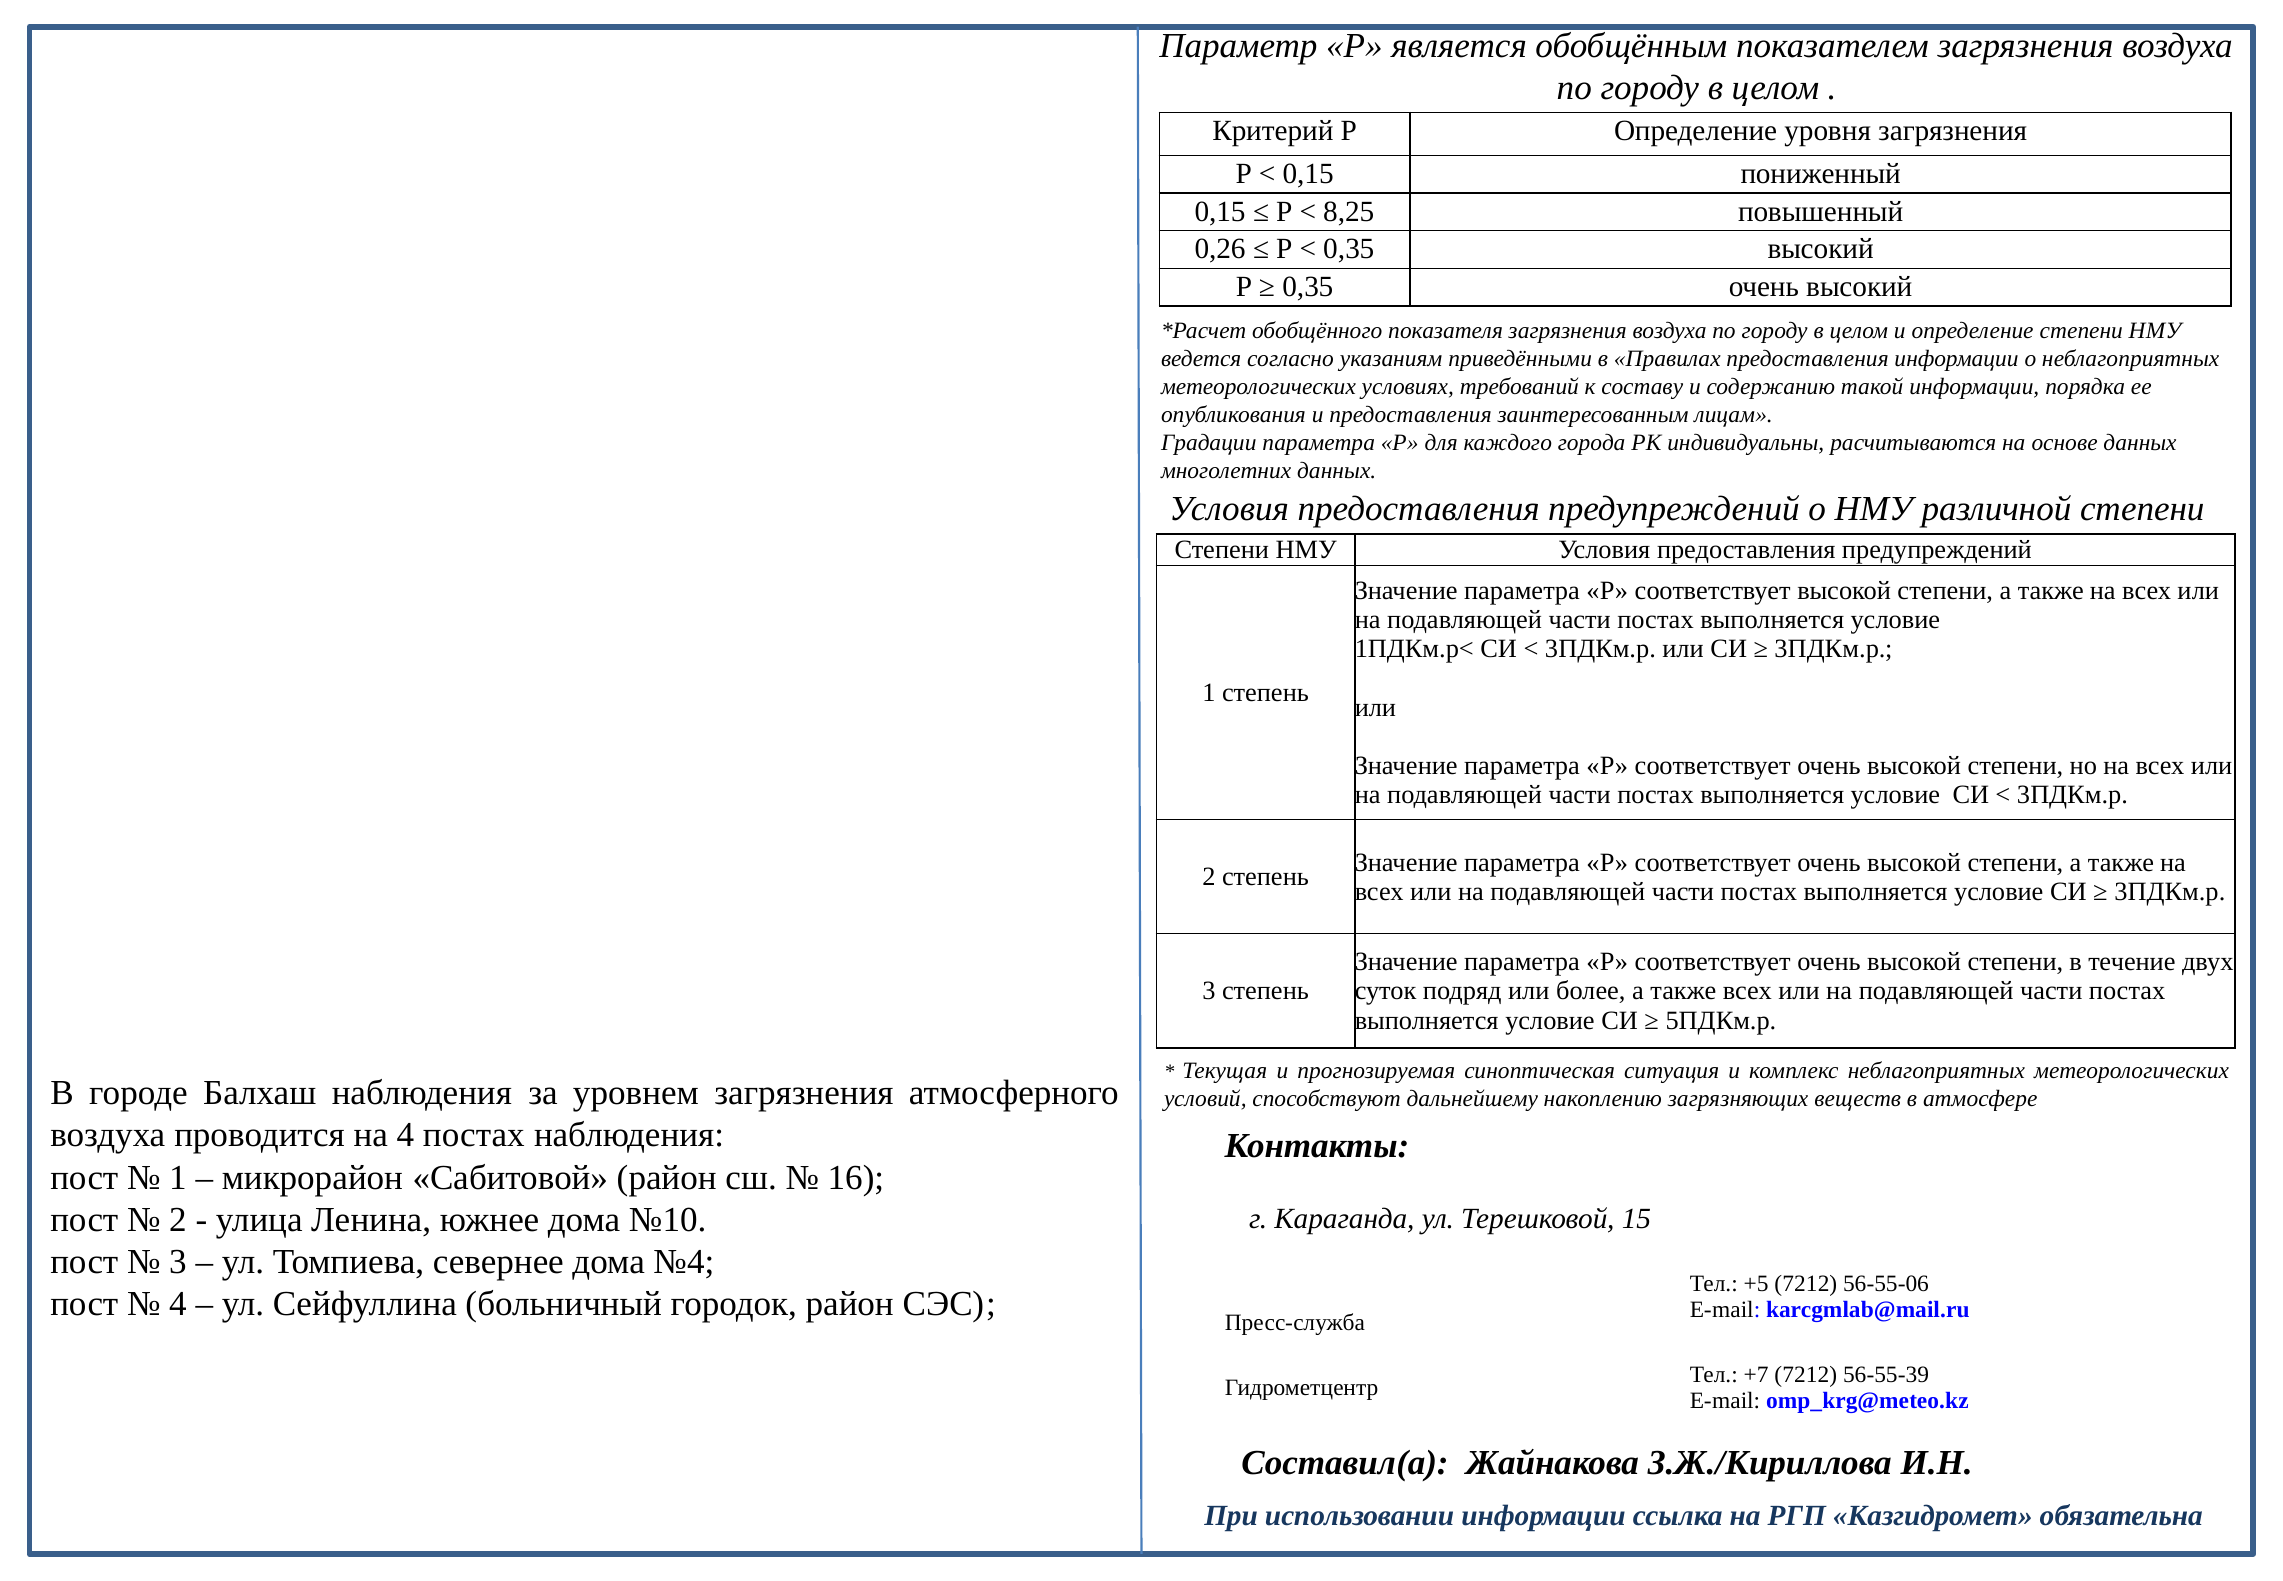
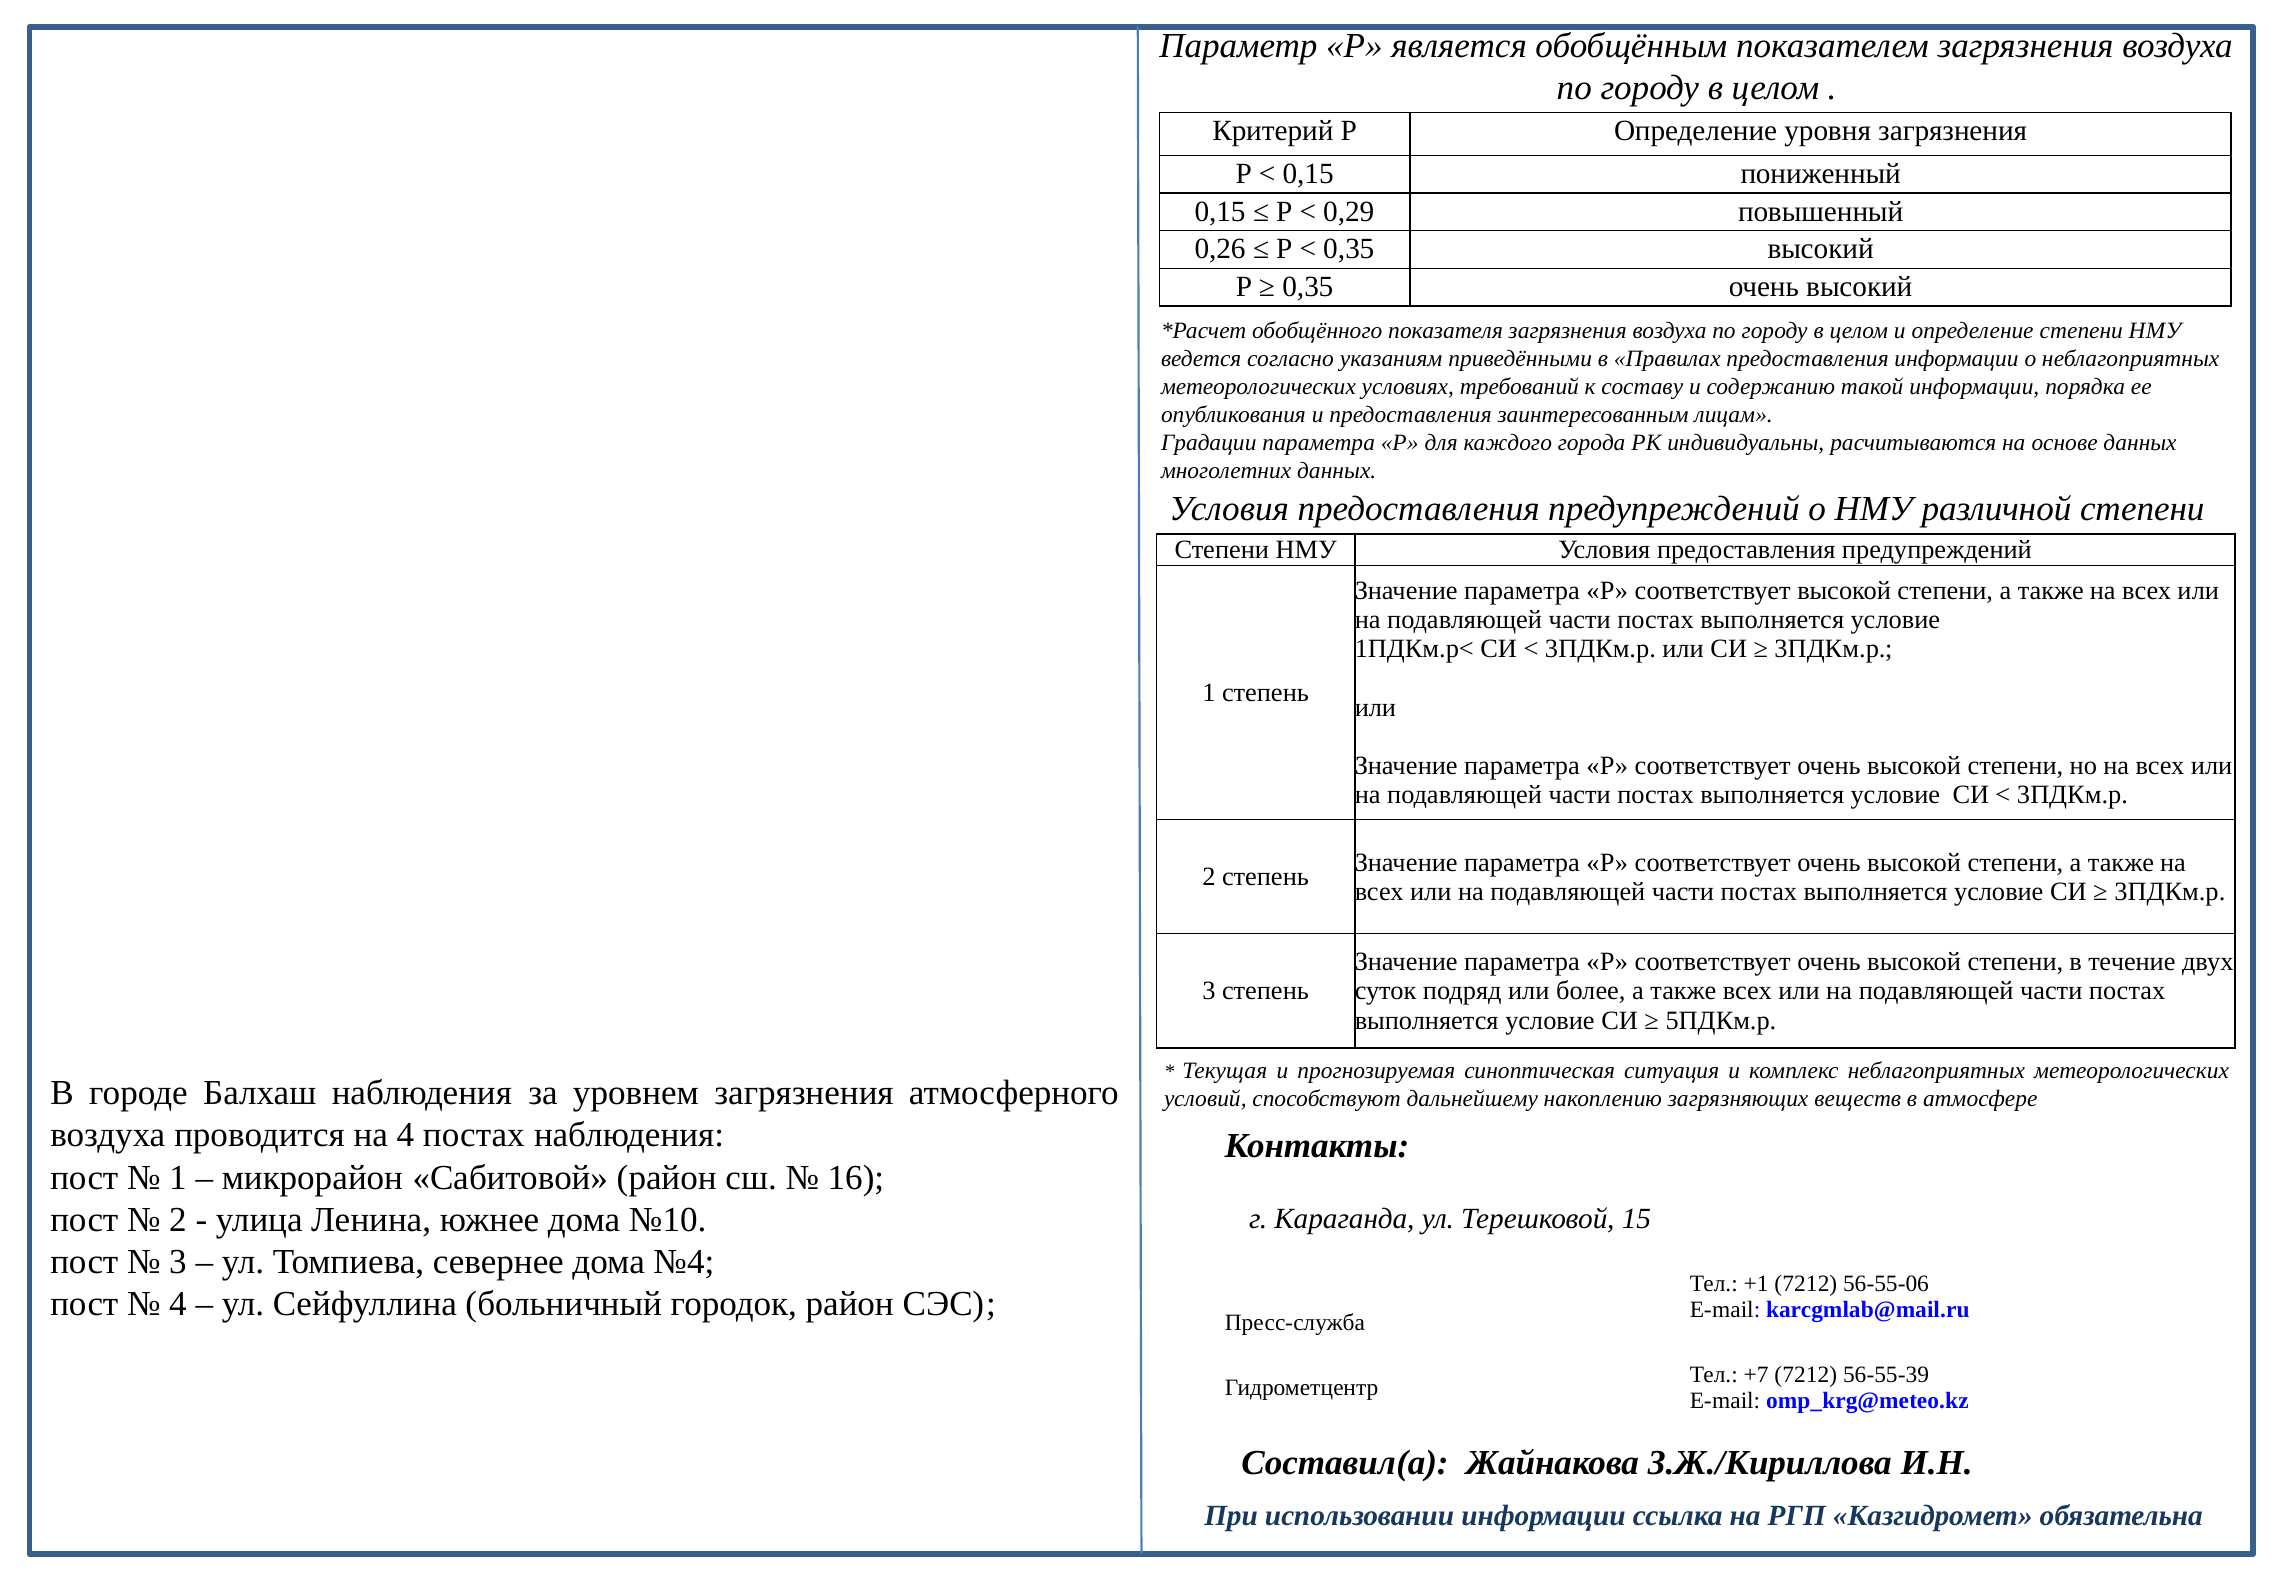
8,25: 8,25 -> 0,29 (1349, 212)
+5: +5 -> +1 (1756, 1283)
